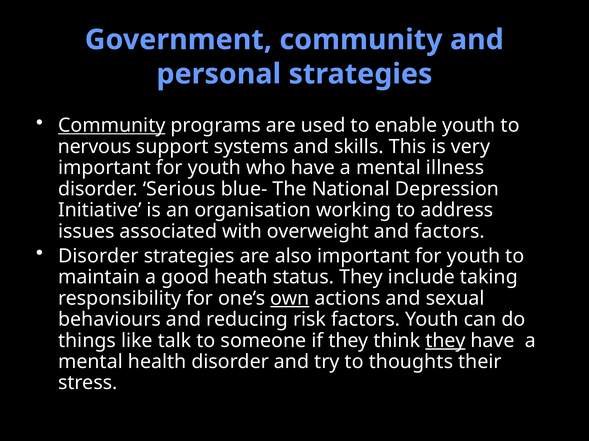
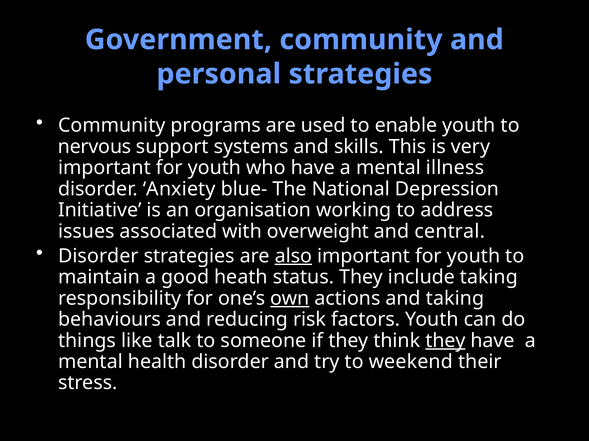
Community underline: present -> none (112, 126)
Serious: Serious -> Anxiety (179, 189)
and factors: factors -> central (450, 232)
also underline: none -> present (293, 256)
and sexual: sexual -> taking (455, 299)
thoughts: thoughts -> weekend (411, 362)
